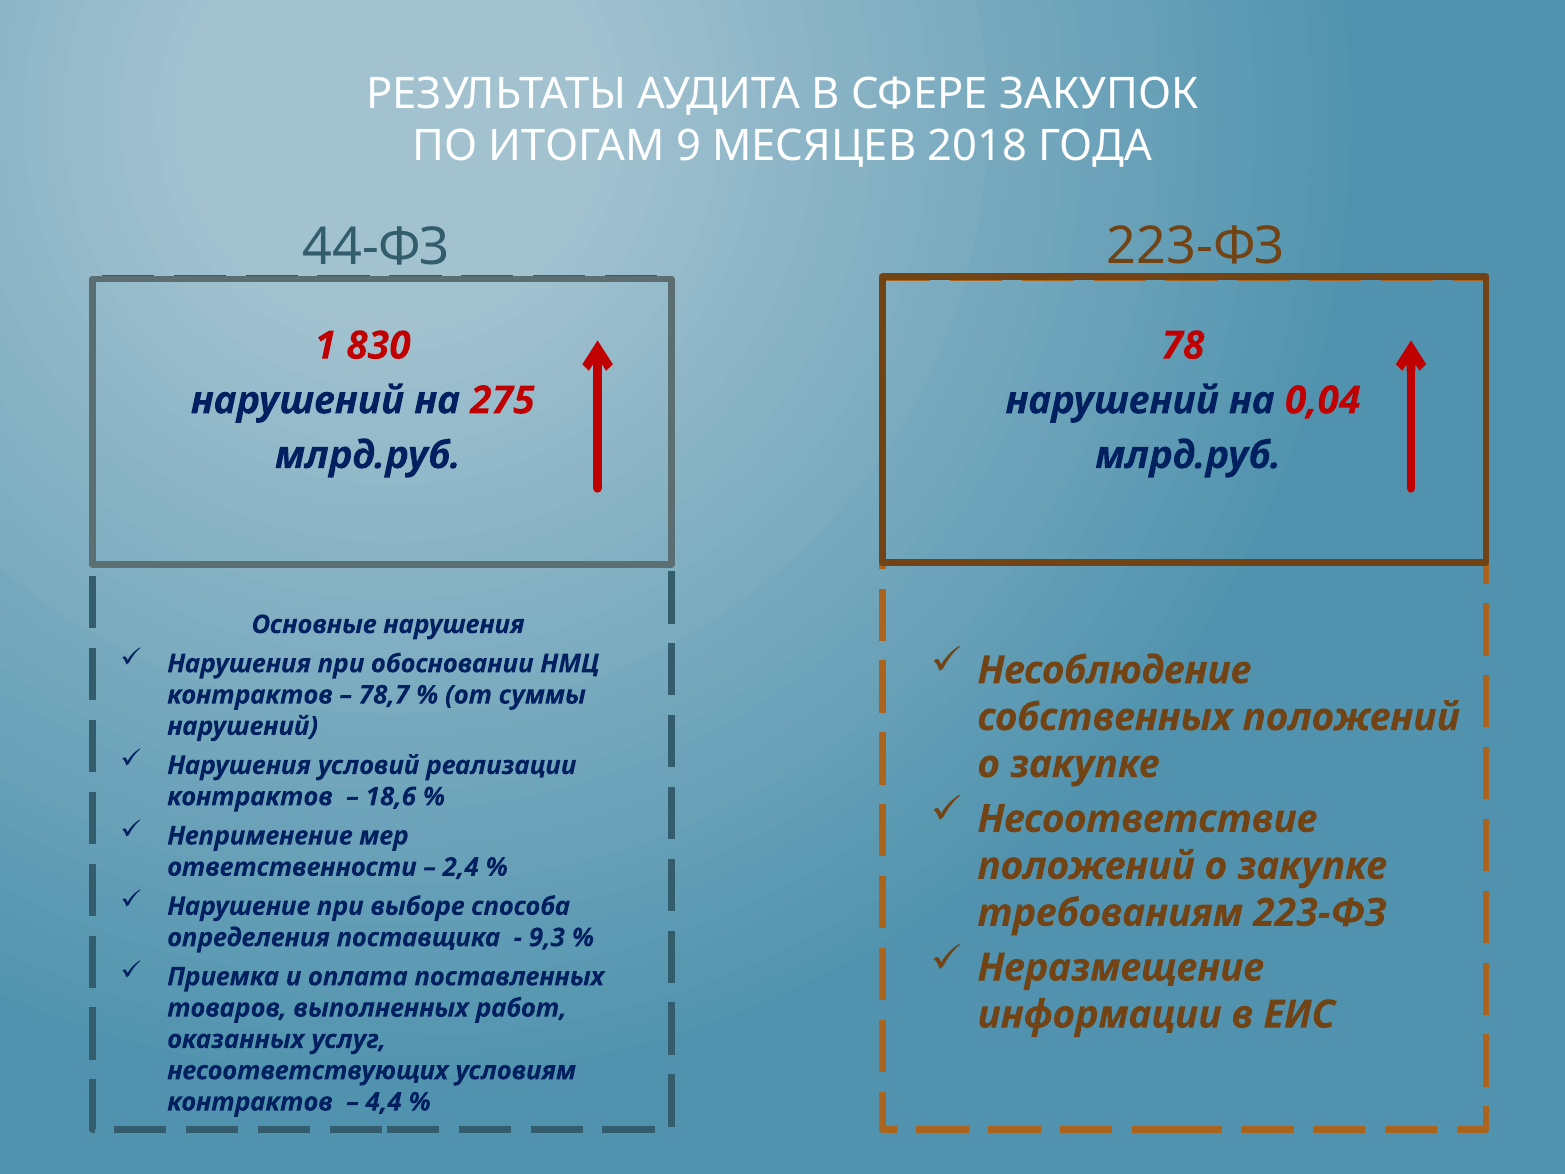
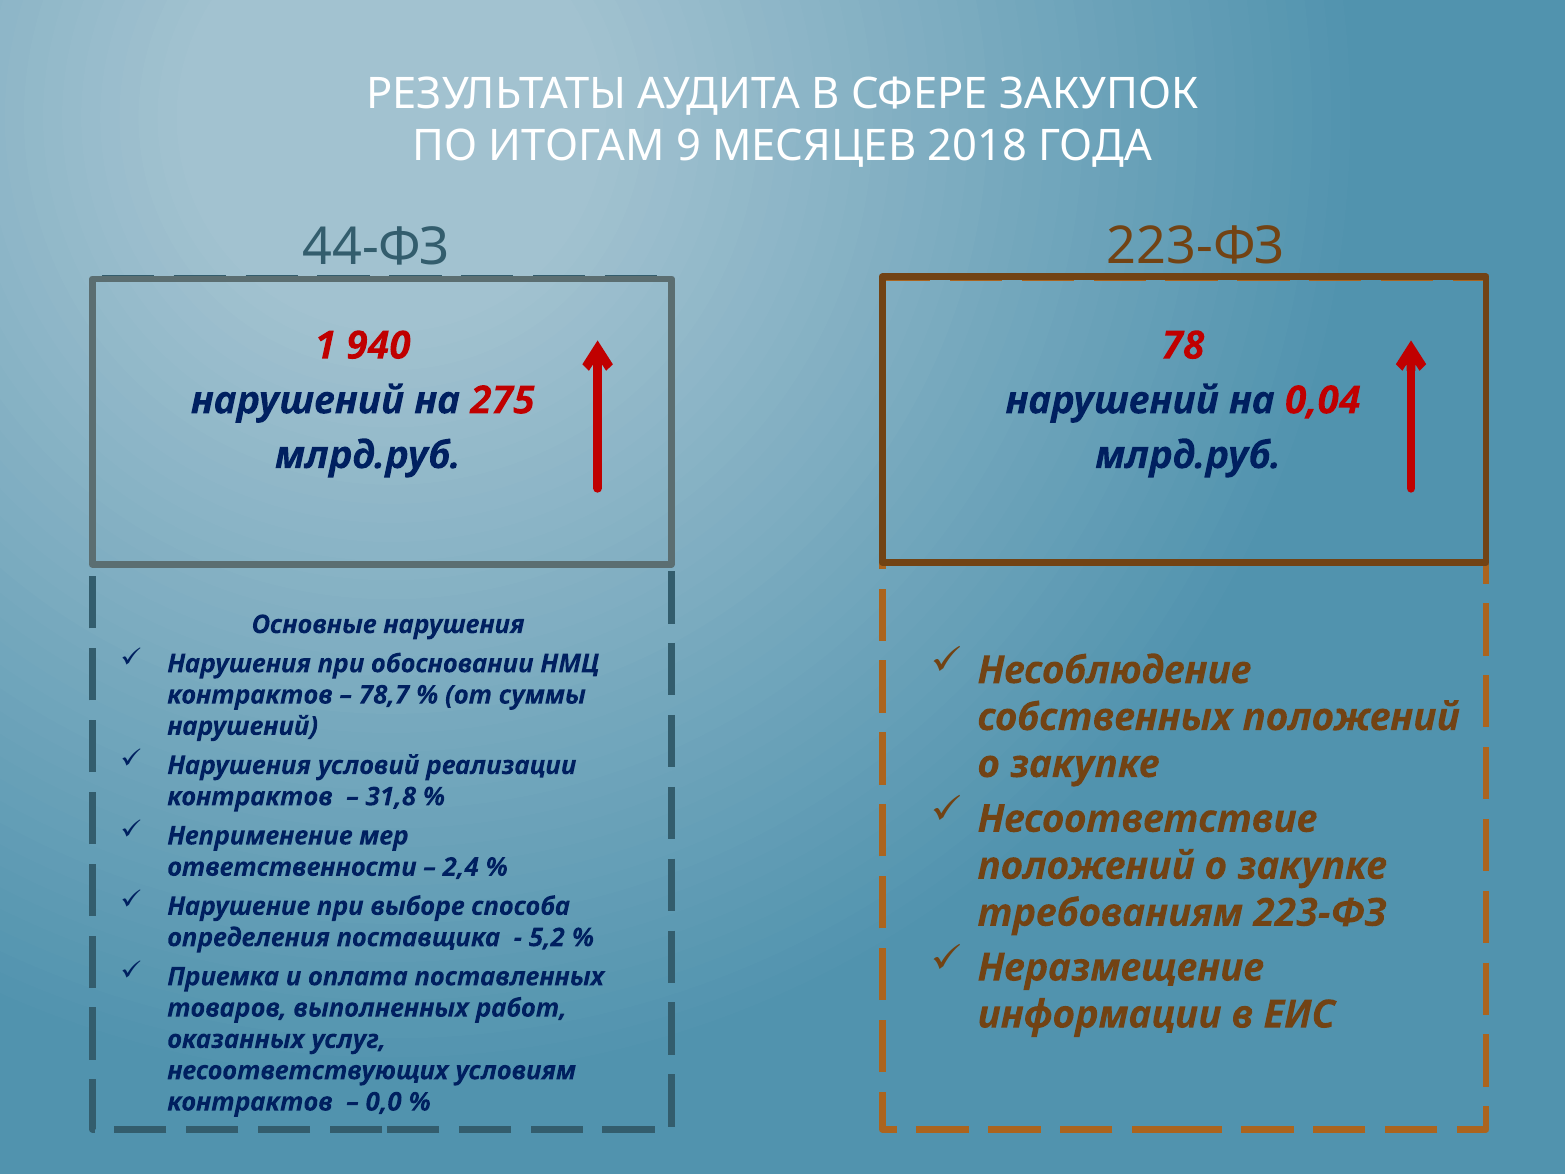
830: 830 -> 940 (378, 346)
18,6: 18,6 -> 31,8 (391, 797)
9,3: 9,3 -> 5,2 (547, 937)
4,4: 4,4 -> 0,0 (384, 1102)
